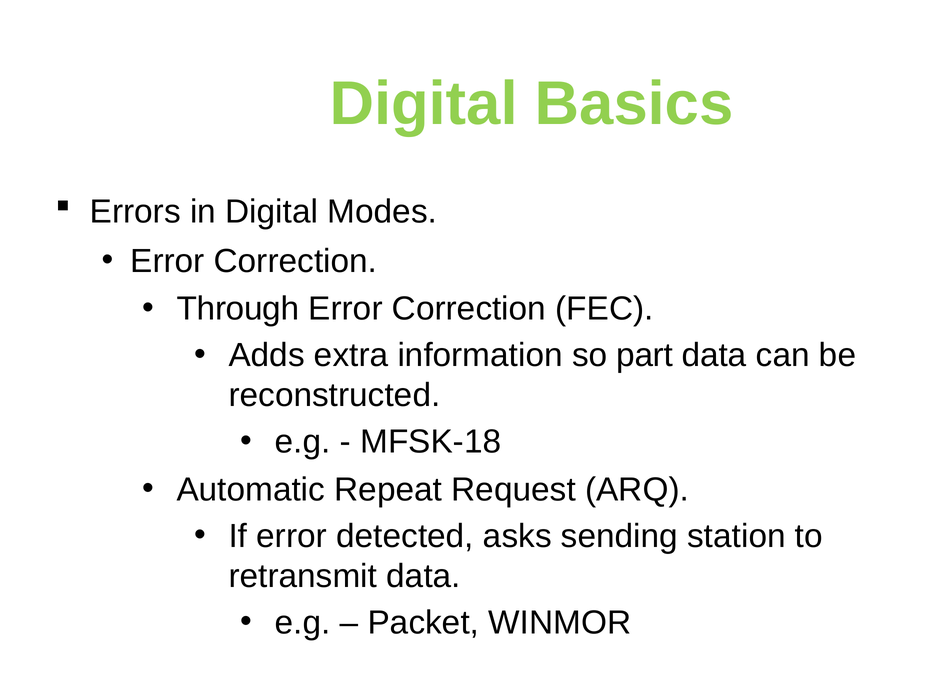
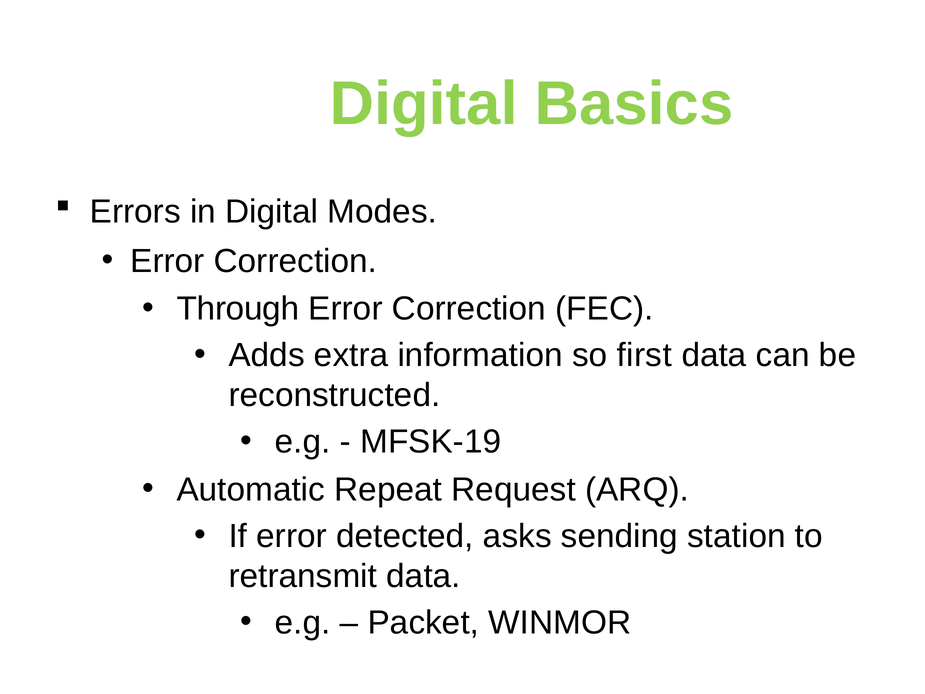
part: part -> first (644, 355)
MFSK-18: MFSK-18 -> MFSK-19 (431, 442)
